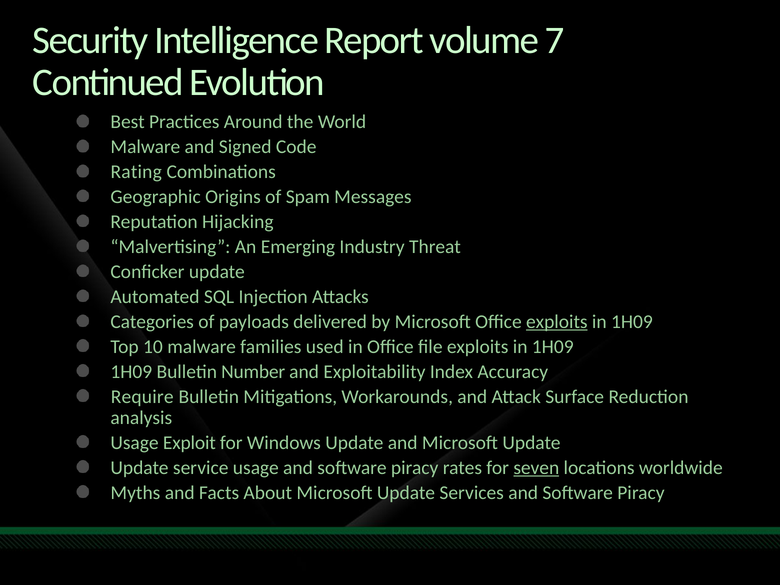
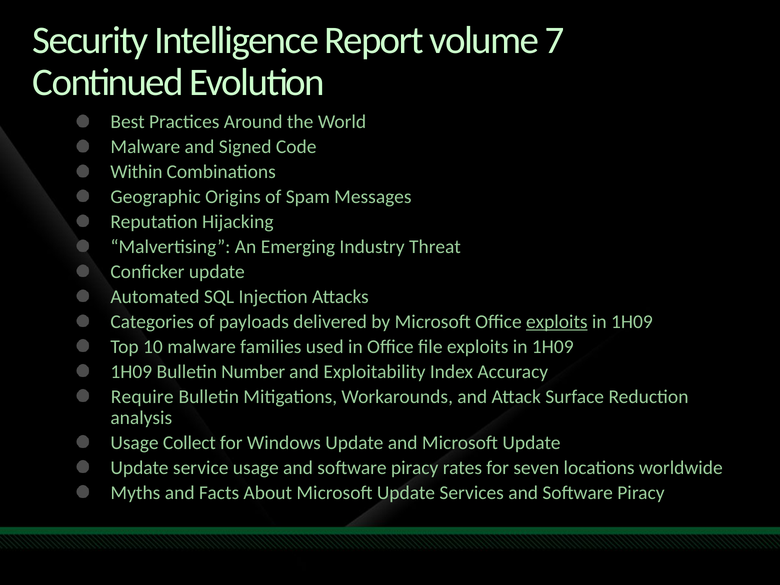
Rating: Rating -> Within (136, 172)
Exploit: Exploit -> Collect (189, 443)
seven underline: present -> none (536, 468)
